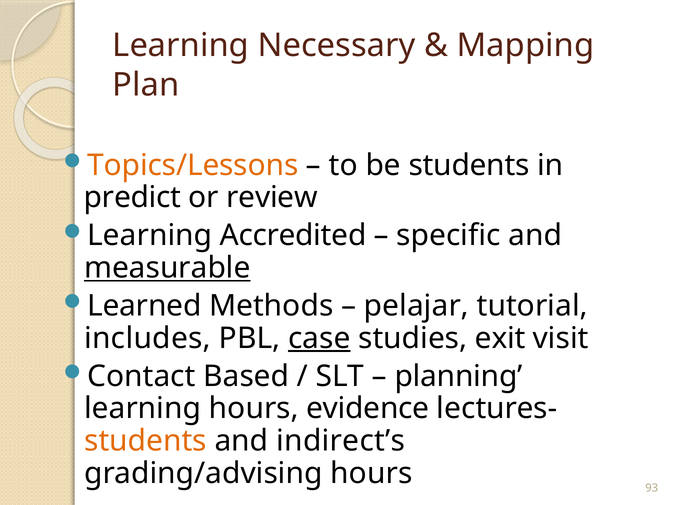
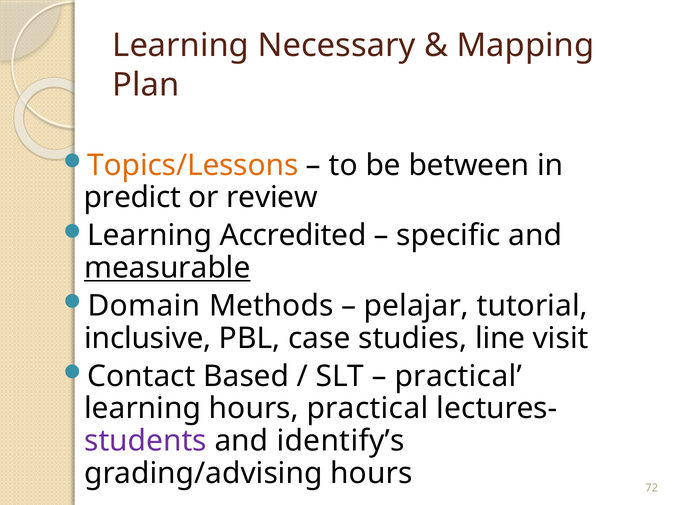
be students: students -> between (469, 165)
Learned: Learned -> Domain (144, 306)
includes: includes -> inclusive (148, 339)
case underline: present -> none (319, 339)
exit: exit -> line (500, 339)
planning: planning -> practical (458, 377)
hours evidence: evidence -> practical (367, 409)
students colour: orange -> purple (146, 441)
indirect’s: indirect’s -> identify’s (341, 441)
93: 93 -> 72 (652, 489)
